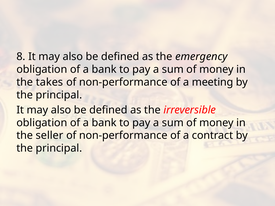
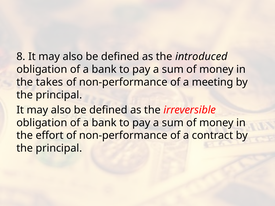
emergency: emergency -> introduced (201, 57)
seller: seller -> effort (50, 136)
